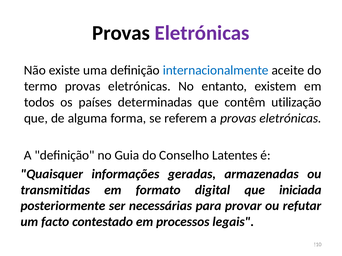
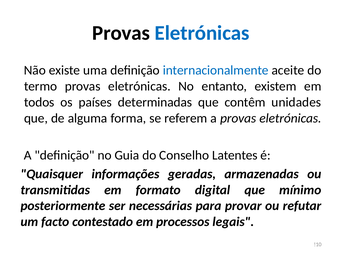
Eletrónicas colour: purple -> blue (202, 33)
utilização: utilização -> unidades (296, 102)
iniciada: iniciada -> mínimo (300, 190)
